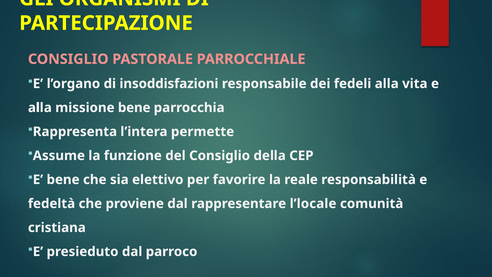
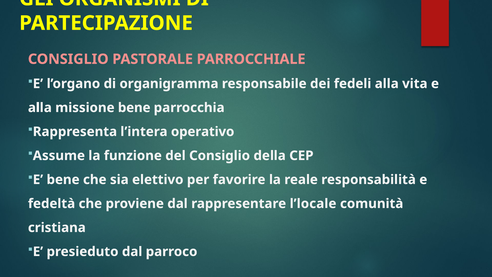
insoddisfazioni: insoddisfazioni -> organigramma (169, 84)
permette: permette -> operativo (203, 132)
